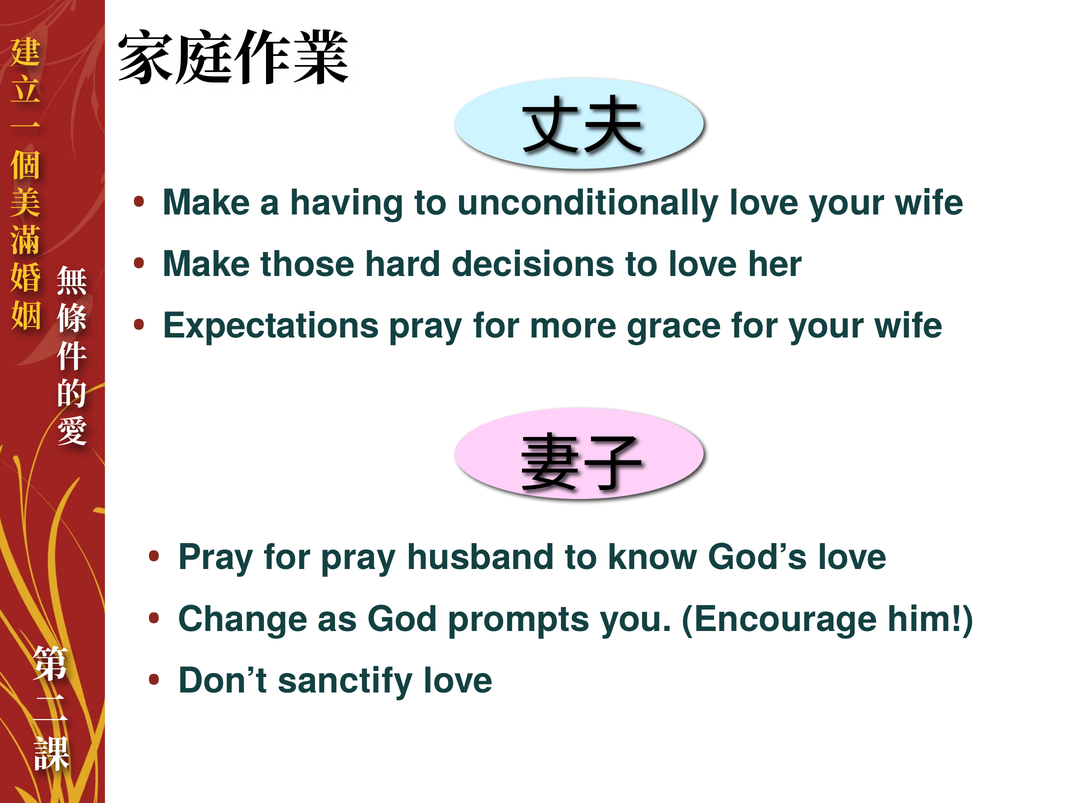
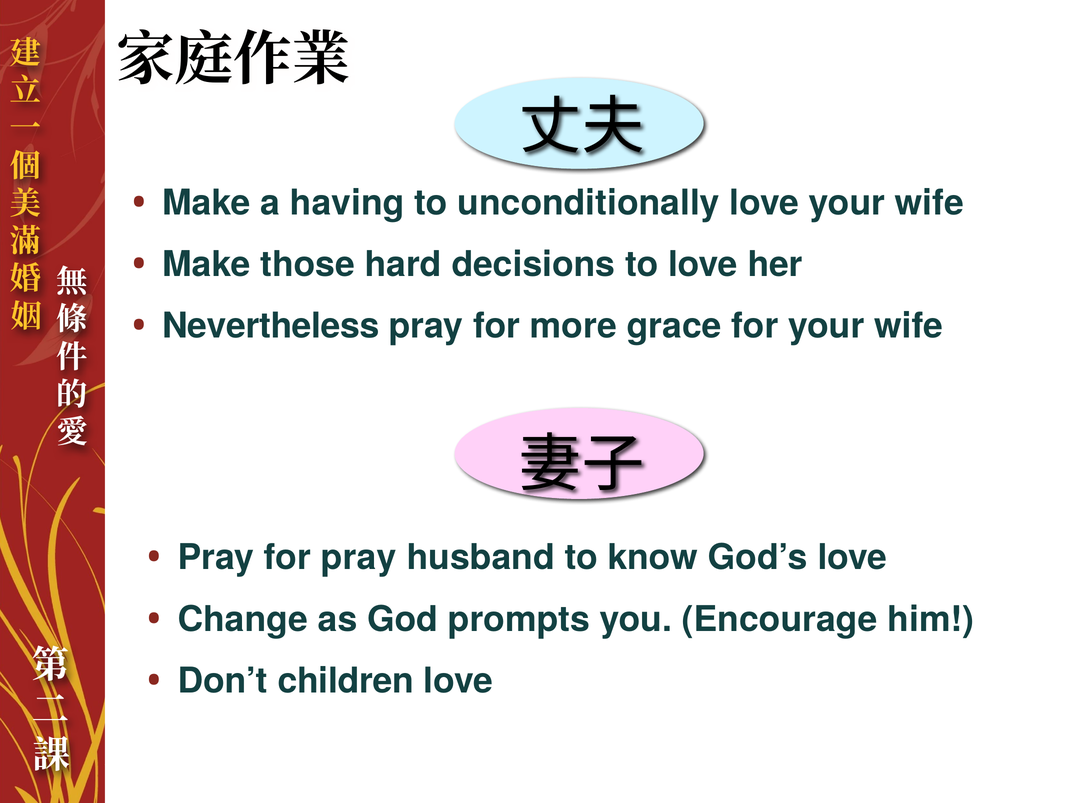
Expectations: Expectations -> Nevertheless (271, 326)
sanctify: sanctify -> children (346, 681)
